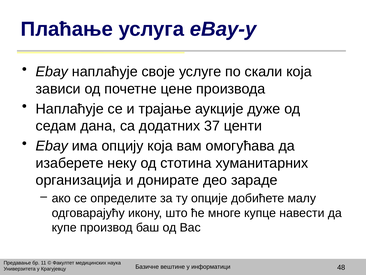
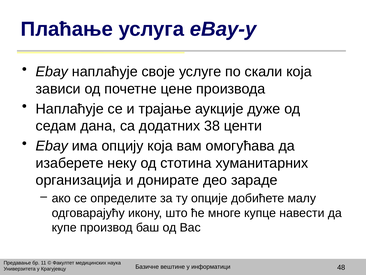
37: 37 -> 38 (212, 126)
